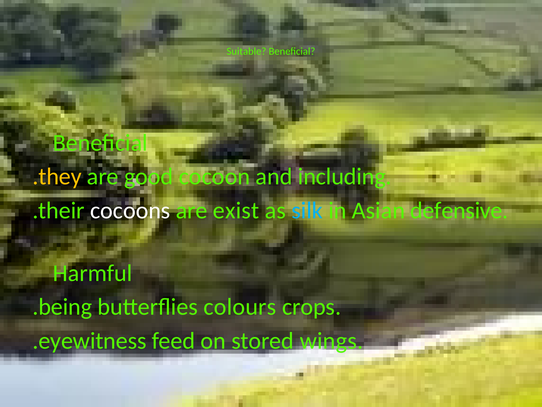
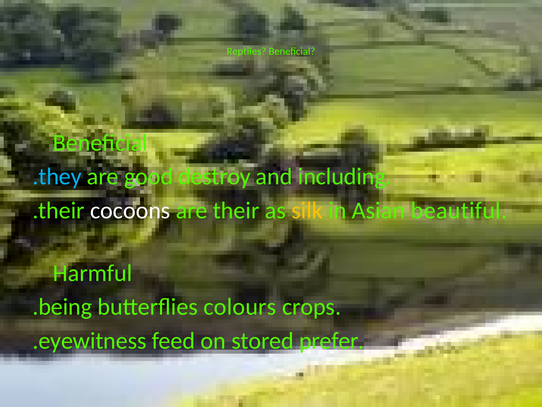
Suitable: Suitable -> Reptiles (246, 51)
.they colour: yellow -> light blue (57, 176)
cocoon: cocoon -> destroy (215, 176)
exist: exist -> their (236, 210)
silk colour: light blue -> yellow (307, 210)
defensive: defensive -> beautiful (459, 210)
wings: wings -> prefer (332, 340)
